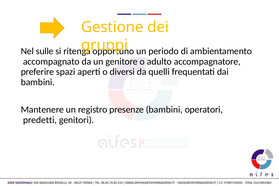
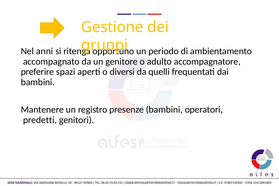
sulle: sulle -> anni (45, 51)
